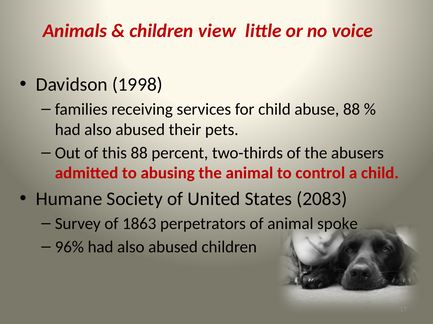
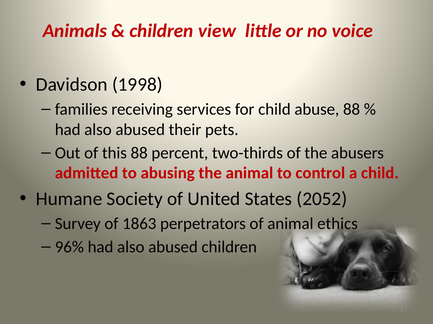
2083: 2083 -> 2052 (322, 199)
spoke: spoke -> ethics (338, 224)
